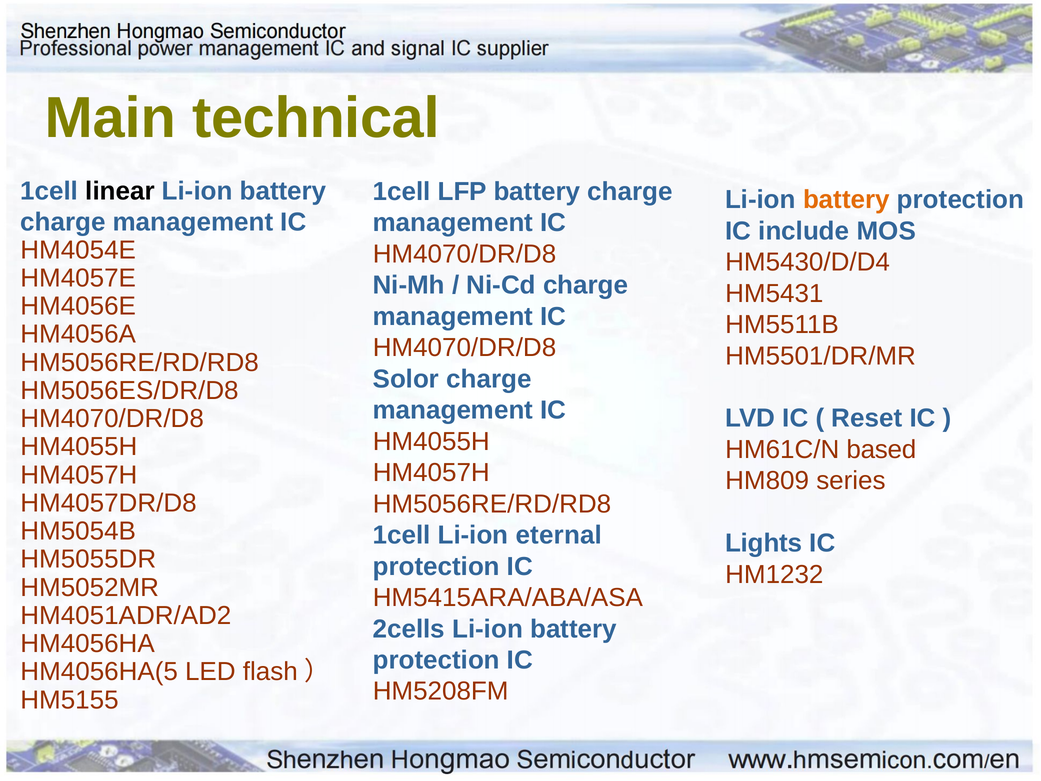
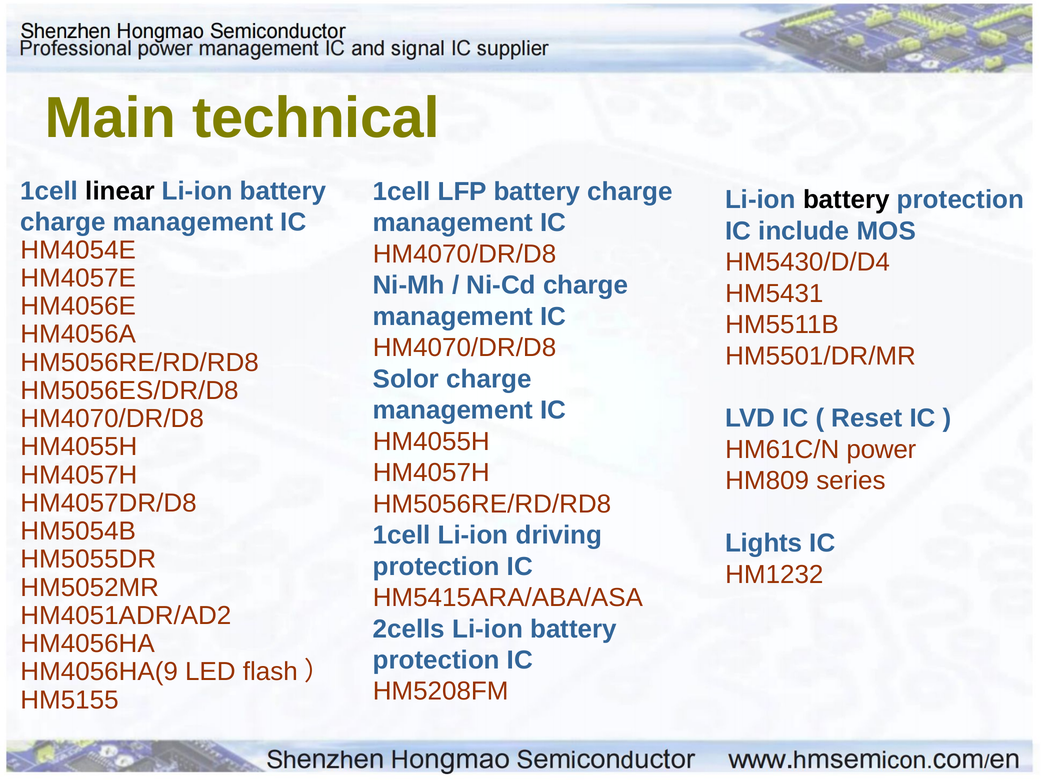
battery colour: orange -> black (846, 200)
based: based -> power (881, 449)
eternal: eternal -> driving (559, 535)
HM4056HA(5: HM4056HA(5 -> HM4056HA(9 (99, 672)
